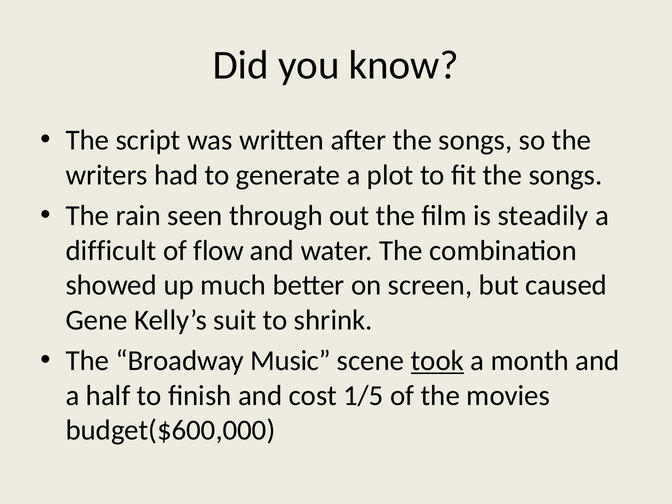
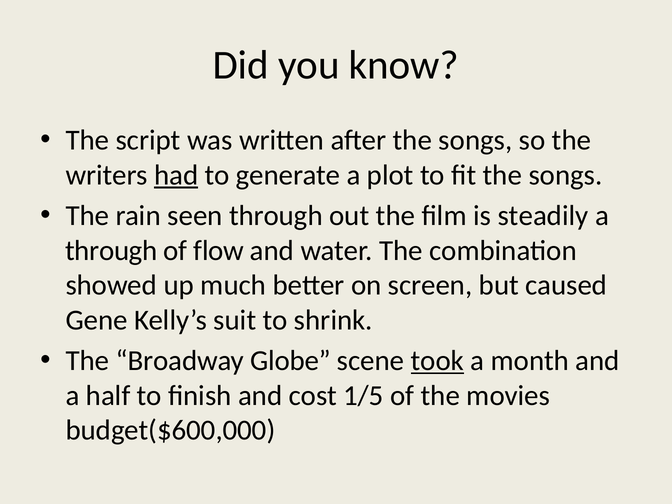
had underline: none -> present (176, 175)
difficult: difficult -> through (111, 251)
Music: Music -> Globe (291, 361)
